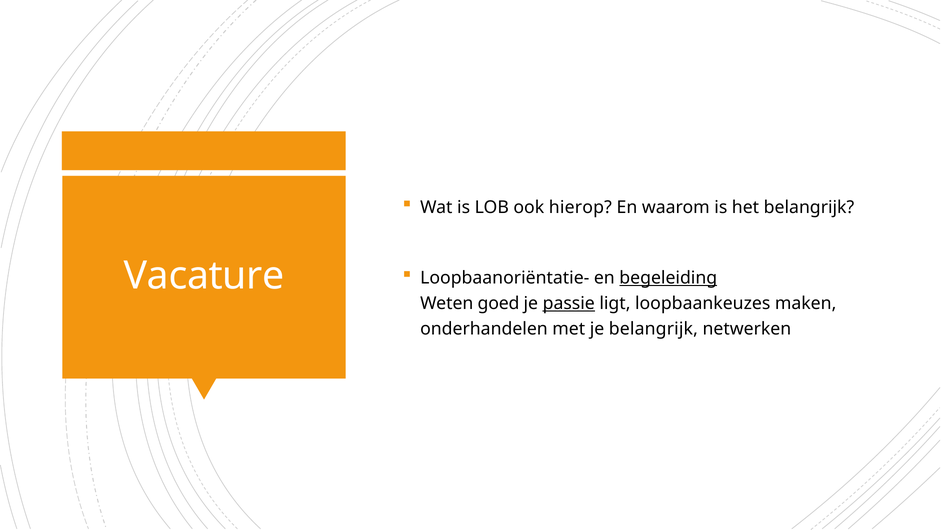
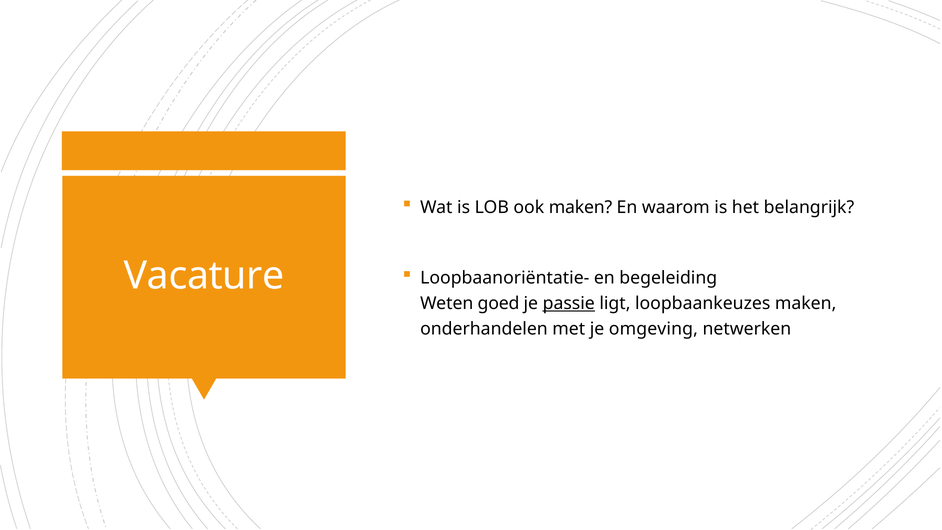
ook hierop: hierop -> maken (581, 207)
begeleiding underline: present -> none (668, 278)
je belangrijk: belangrijk -> omgeving (653, 329)
